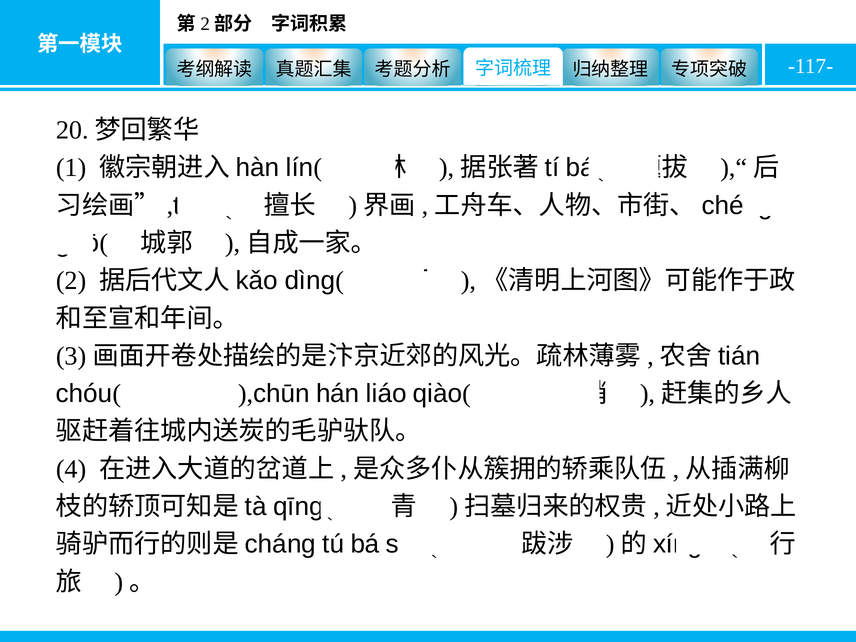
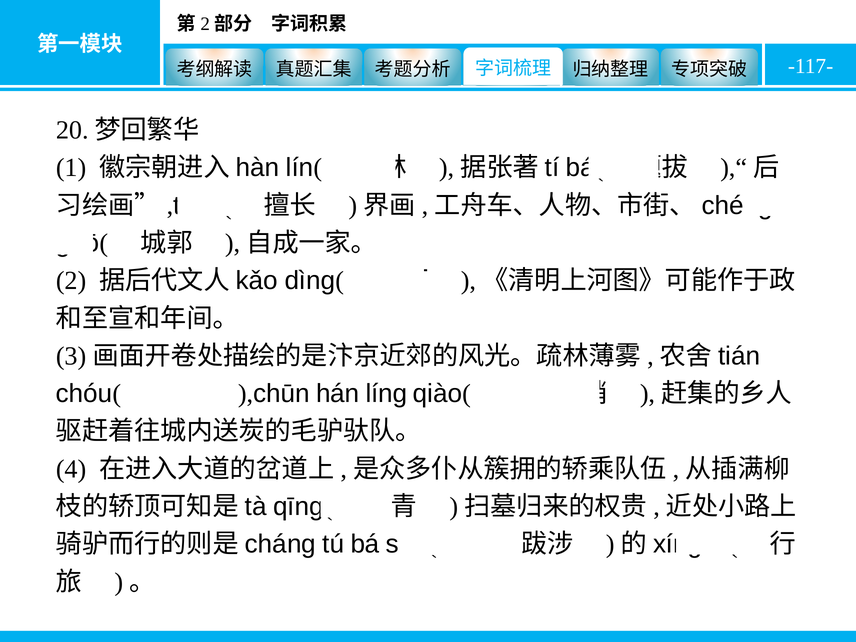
liáo: liáo -> líng (386, 394)
